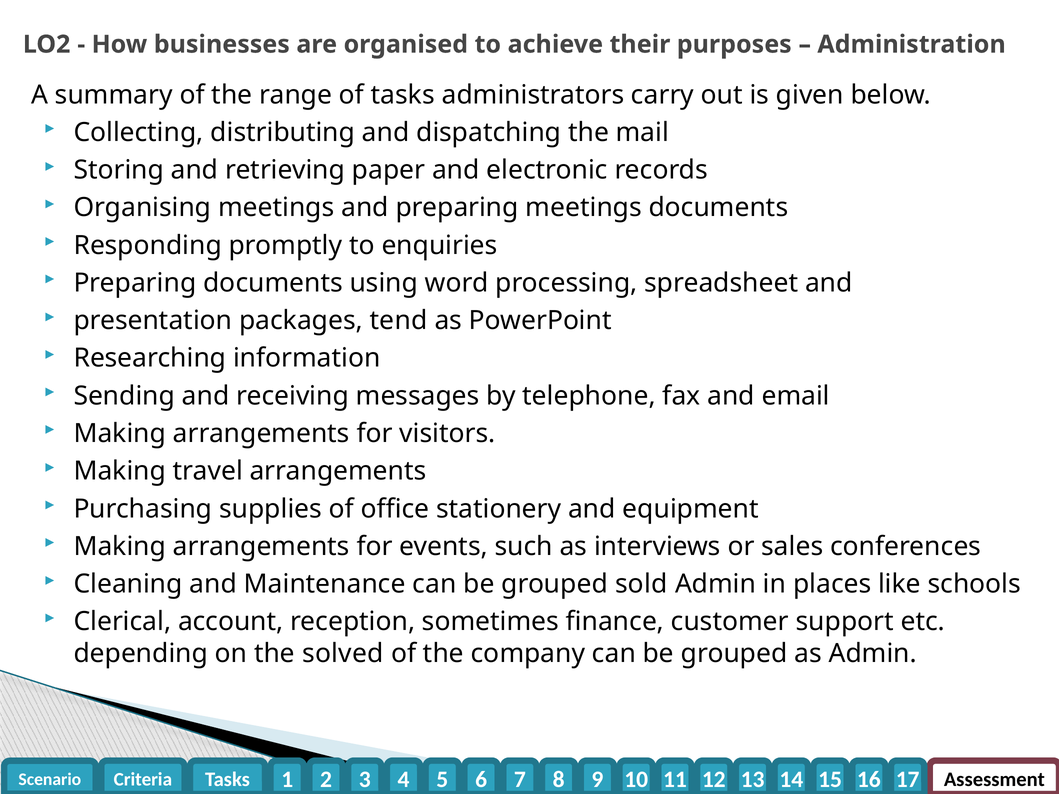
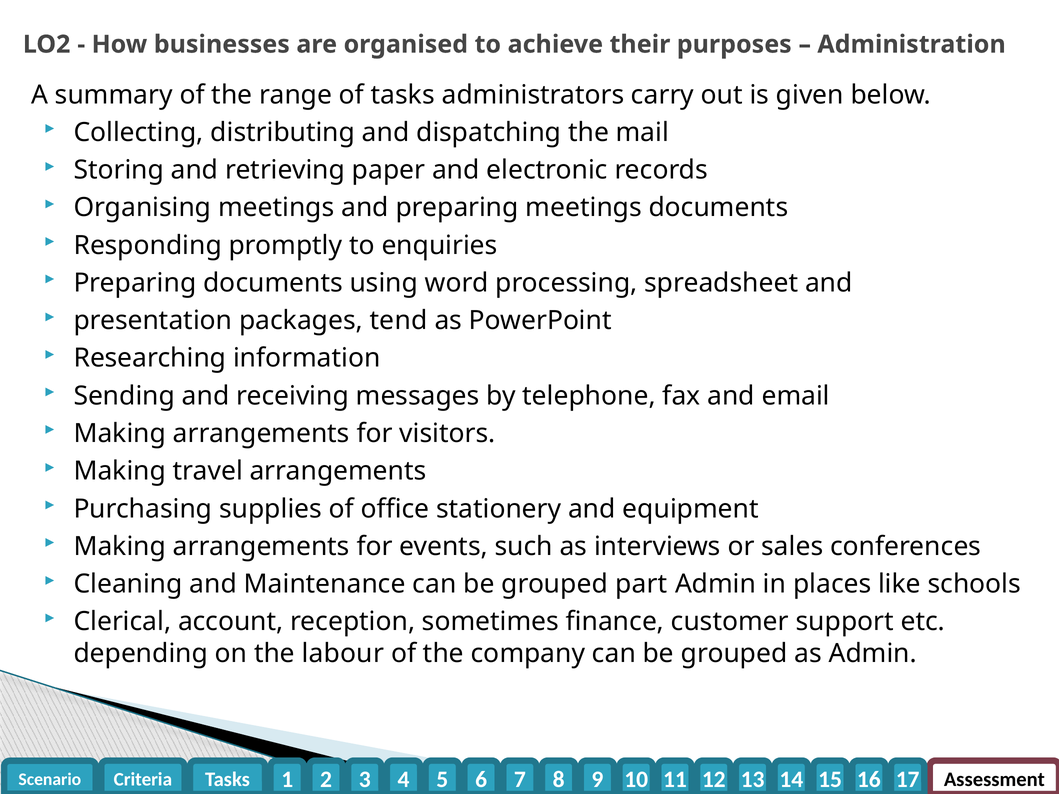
sold: sold -> part (641, 584)
solved: solved -> labour (343, 654)
